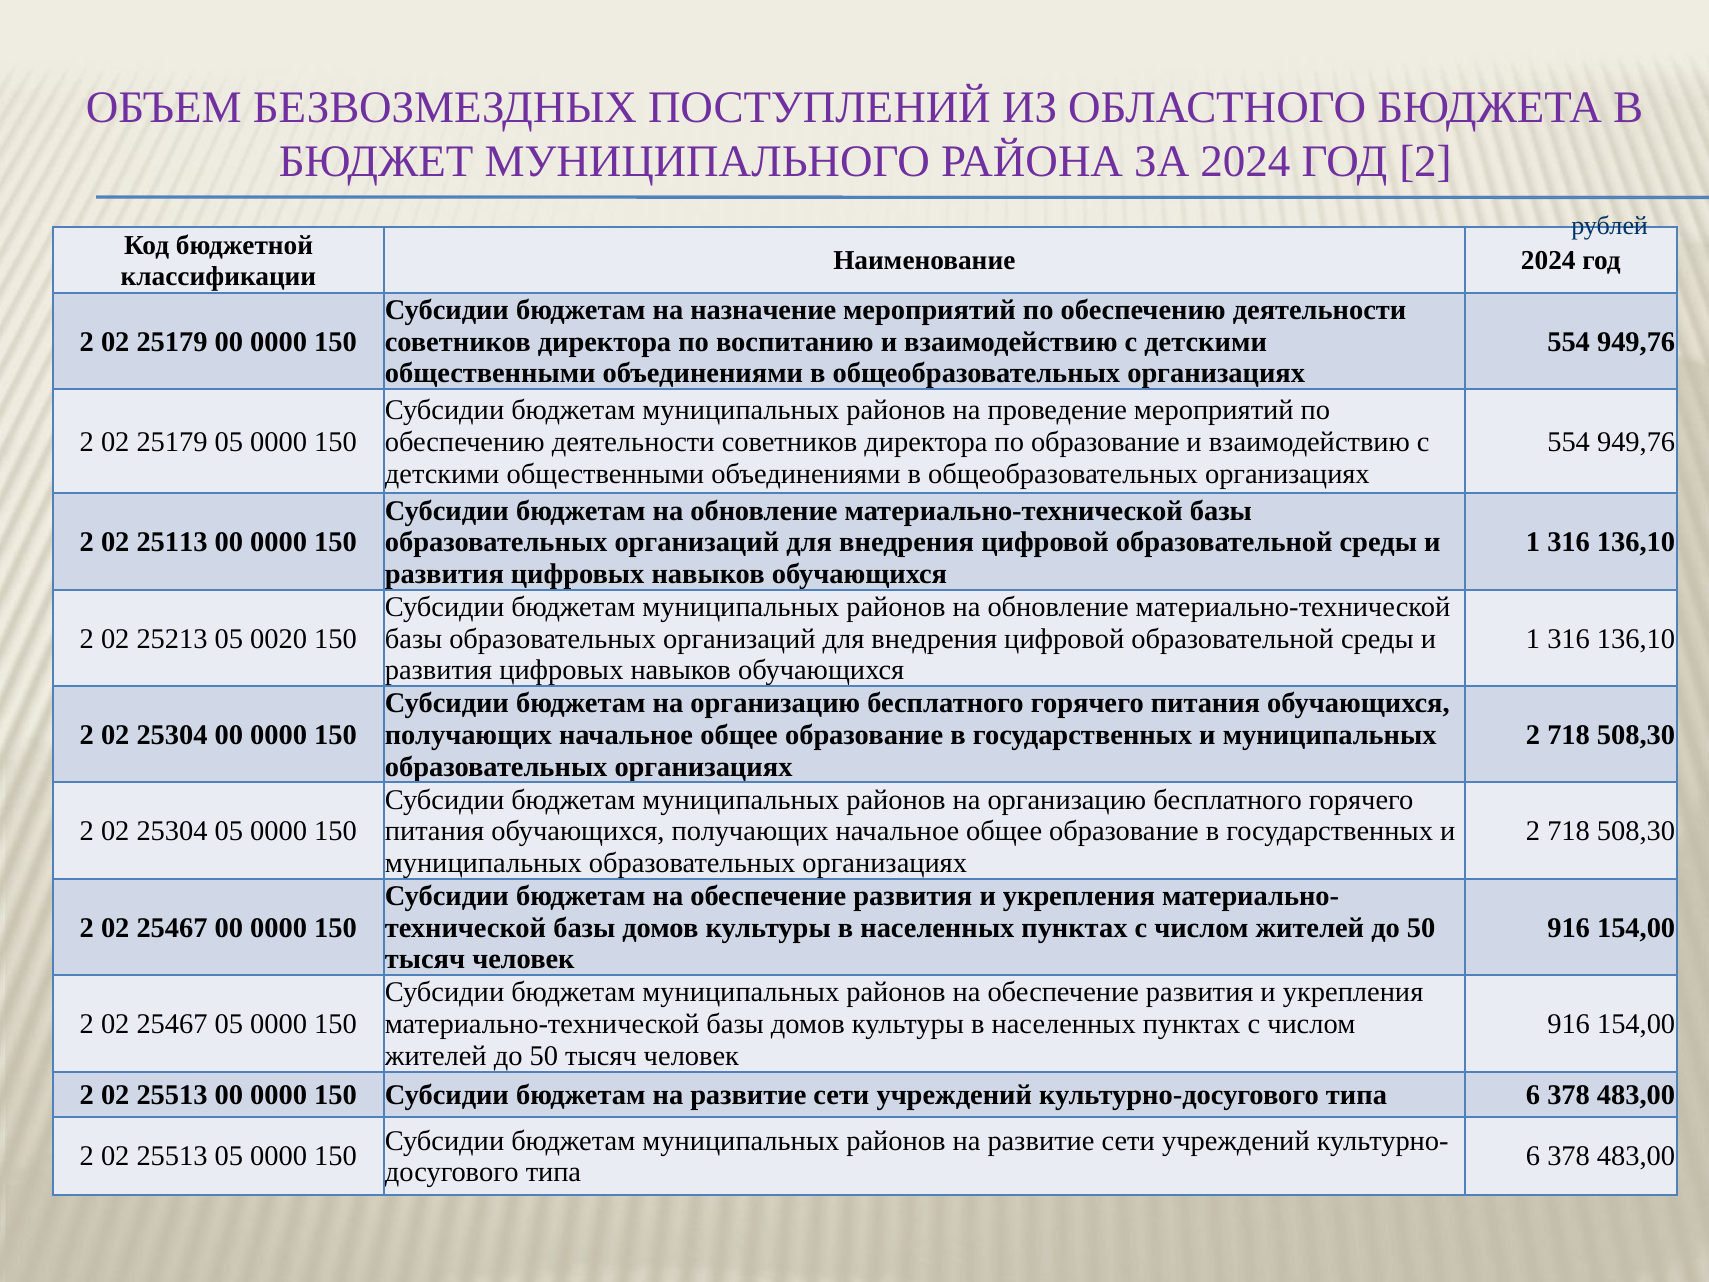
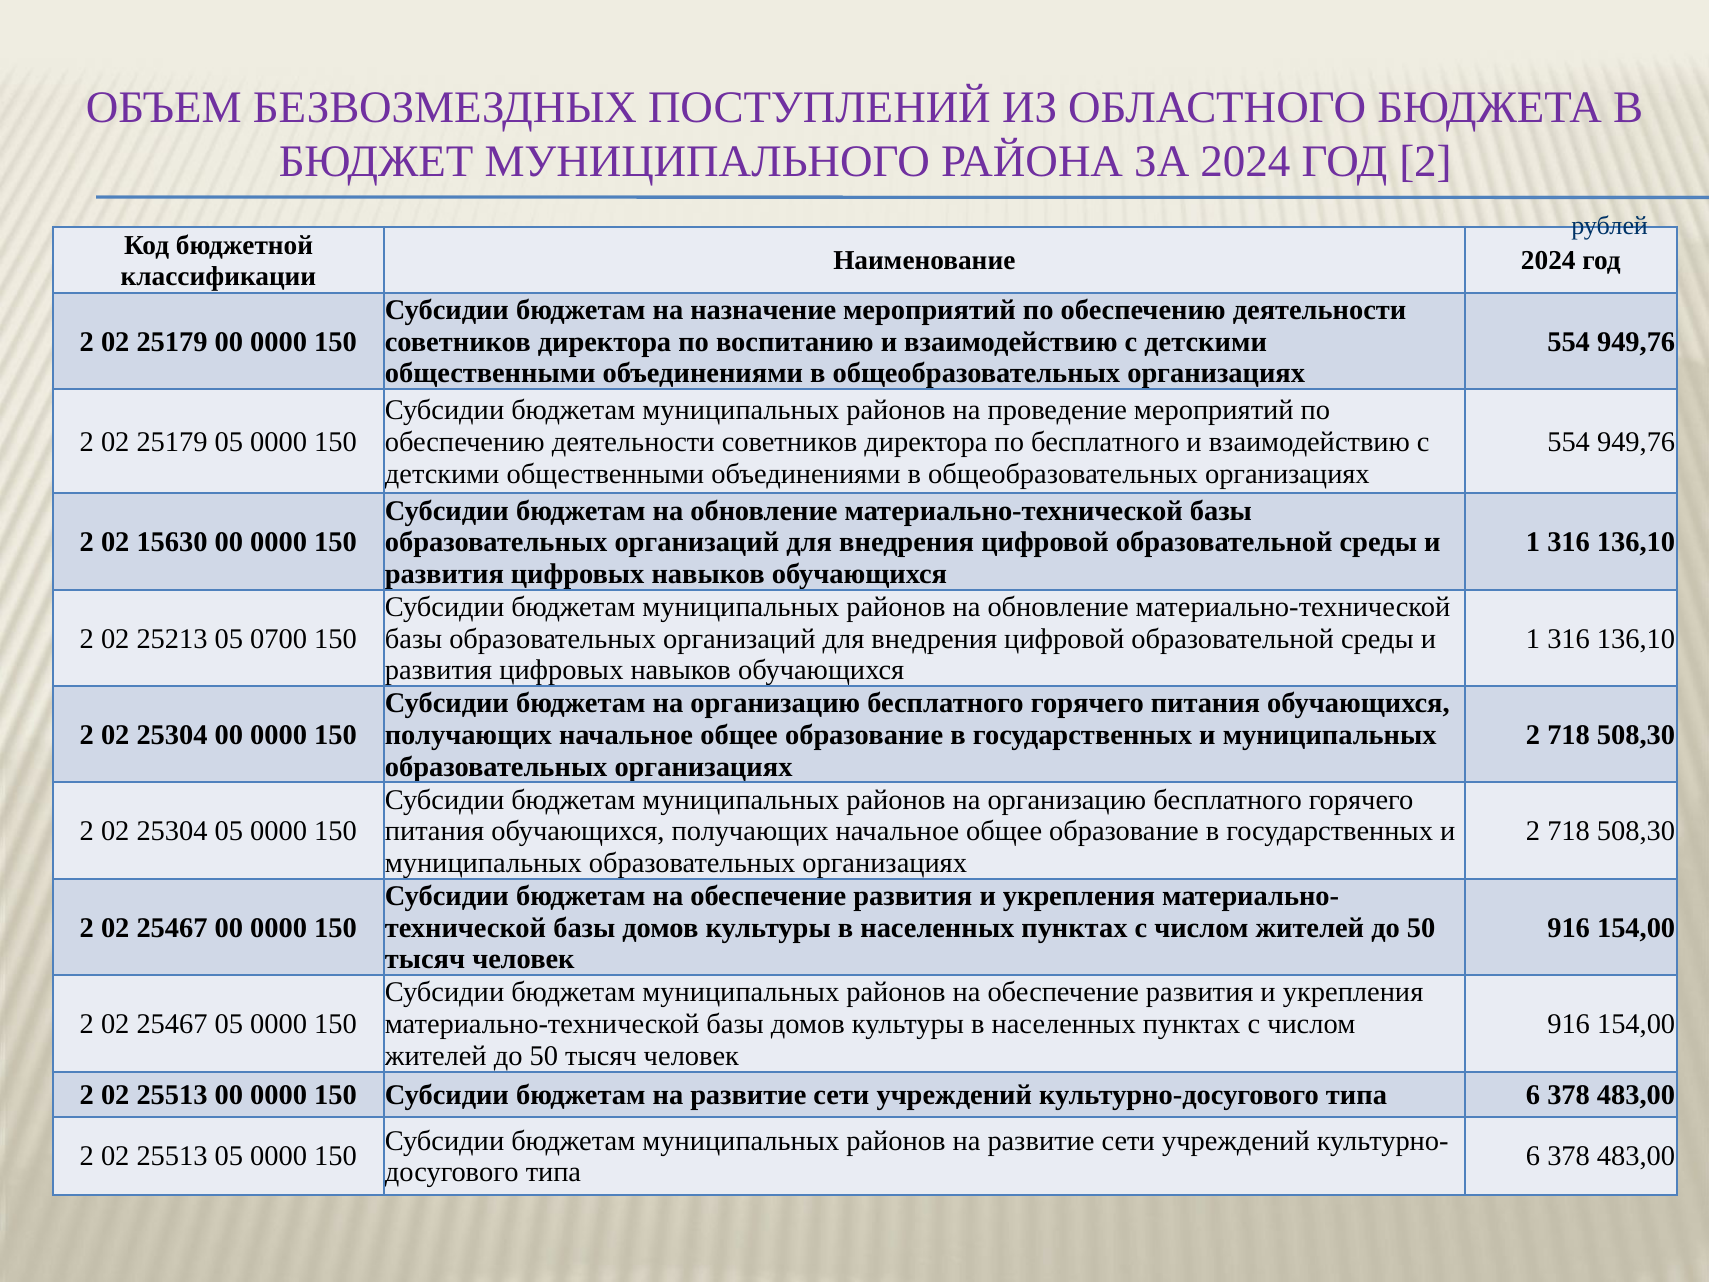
по образование: образование -> бесплатного (1105, 442)
25113: 25113 -> 15630 (172, 542)
0020: 0020 -> 0700 (279, 639)
